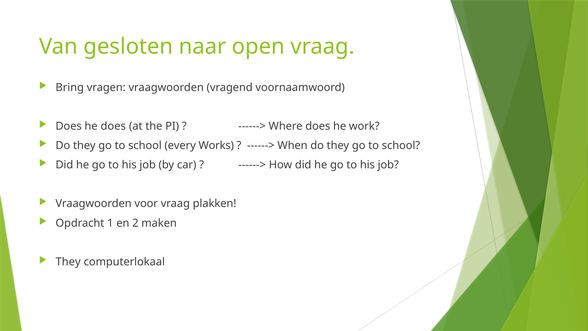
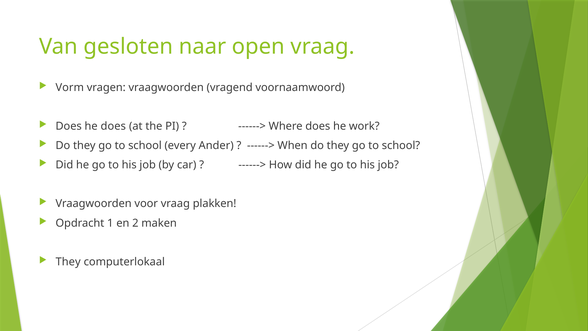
Bring: Bring -> Vorm (70, 87)
Works: Works -> Ander (216, 145)
